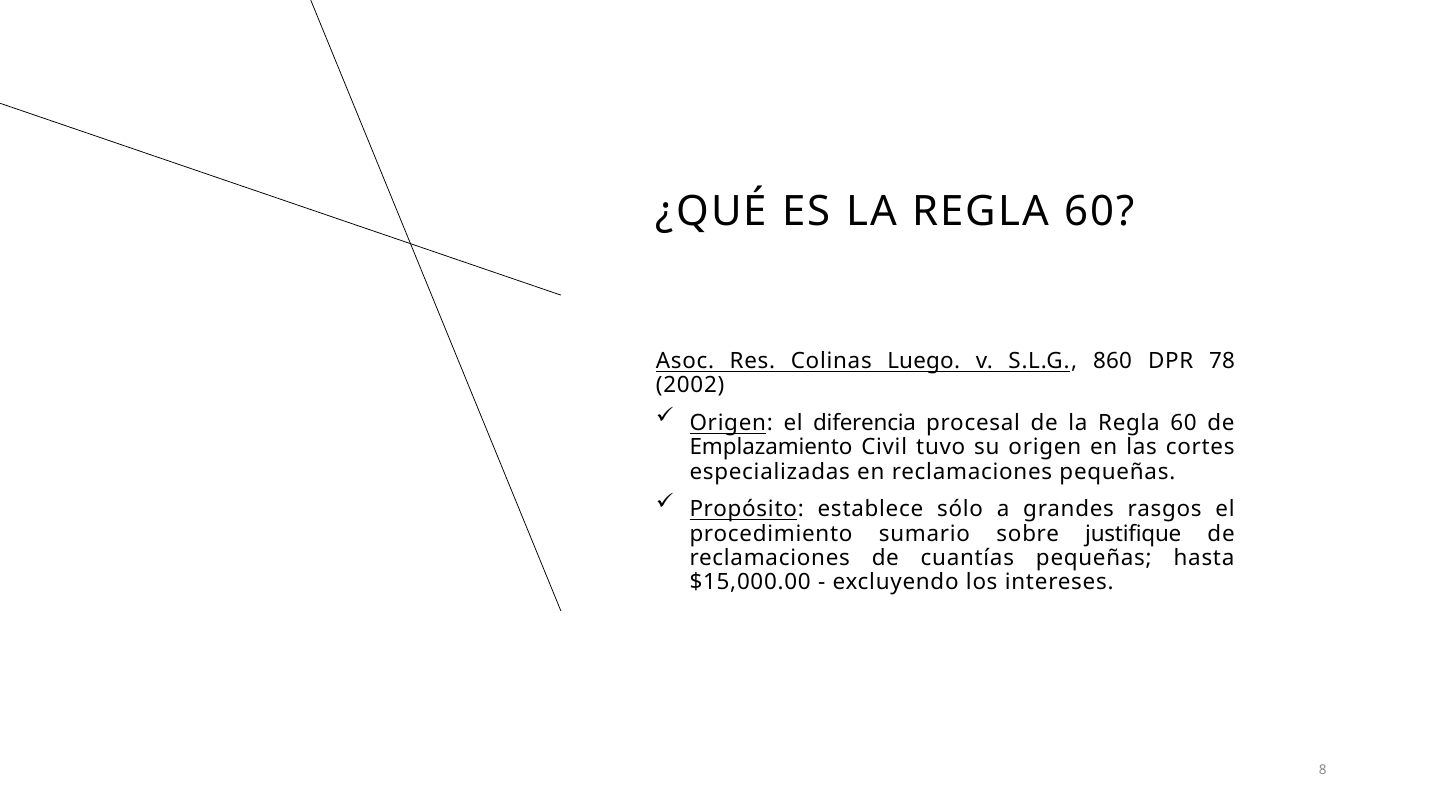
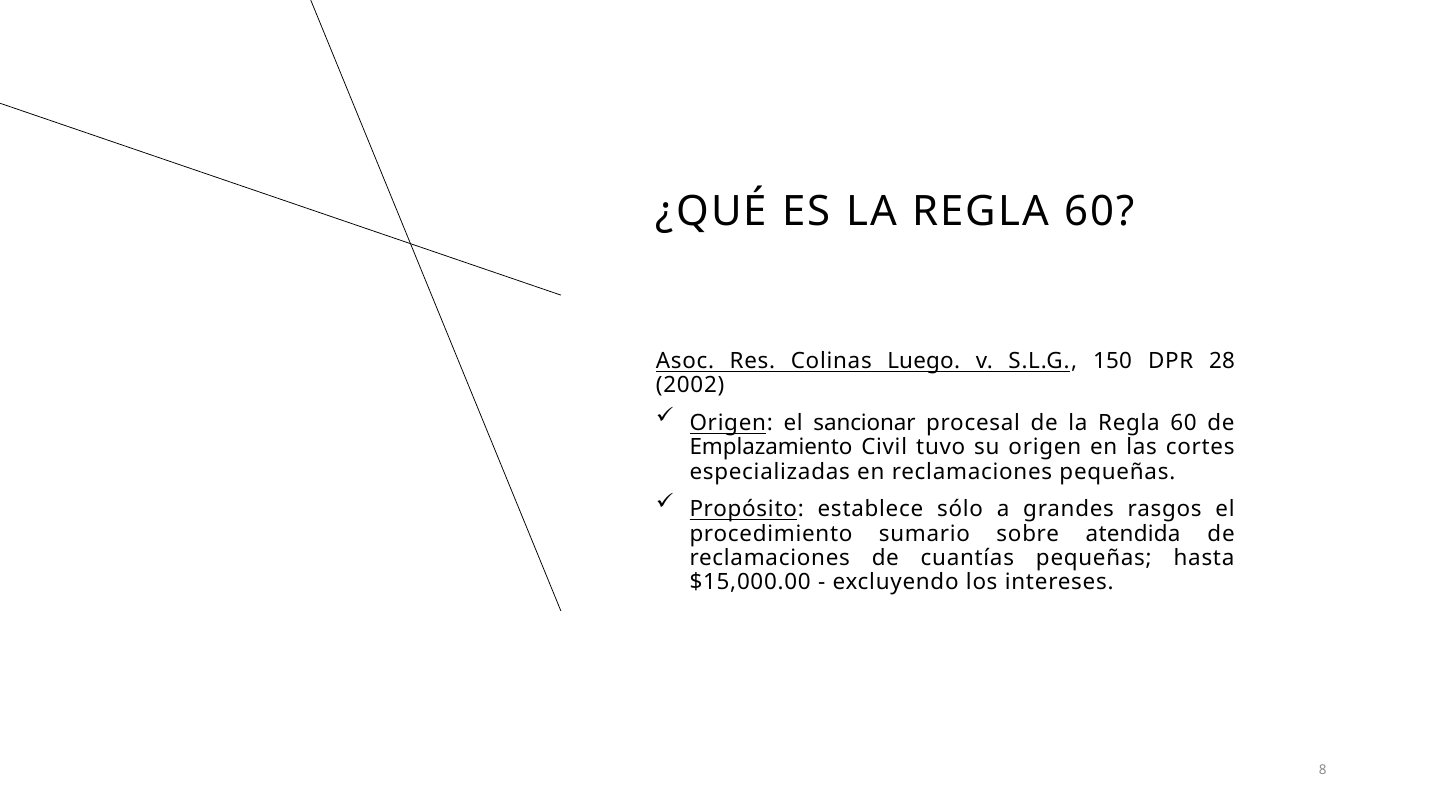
860: 860 -> 150 (1113, 361)
78: 78 -> 28 (1222, 361)
diferencia: diferencia -> sancionar (865, 423)
justifique: justifique -> atendida (1133, 534)
